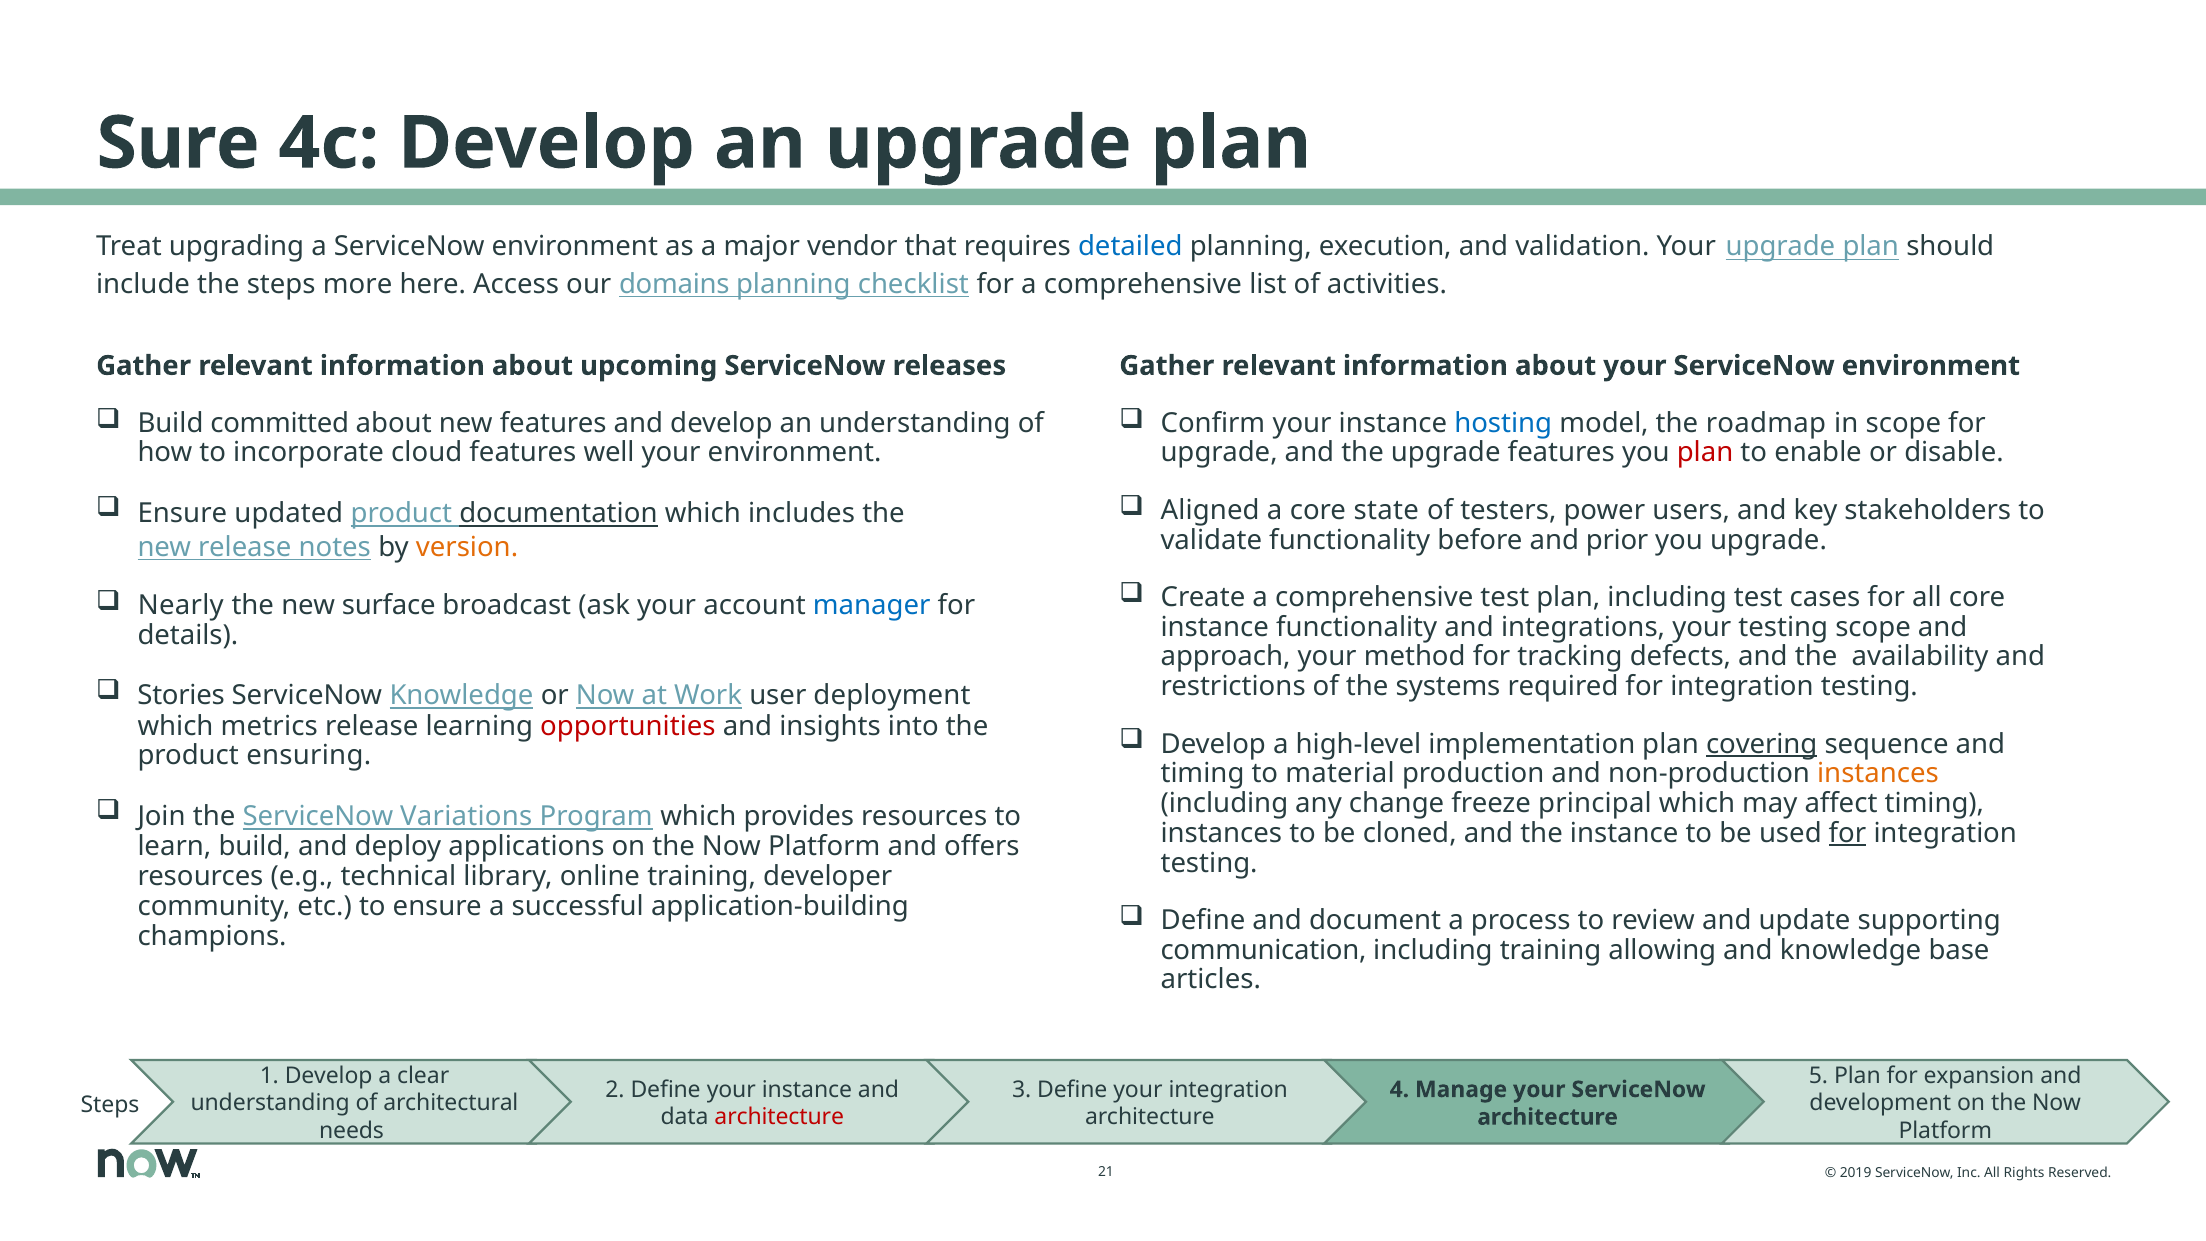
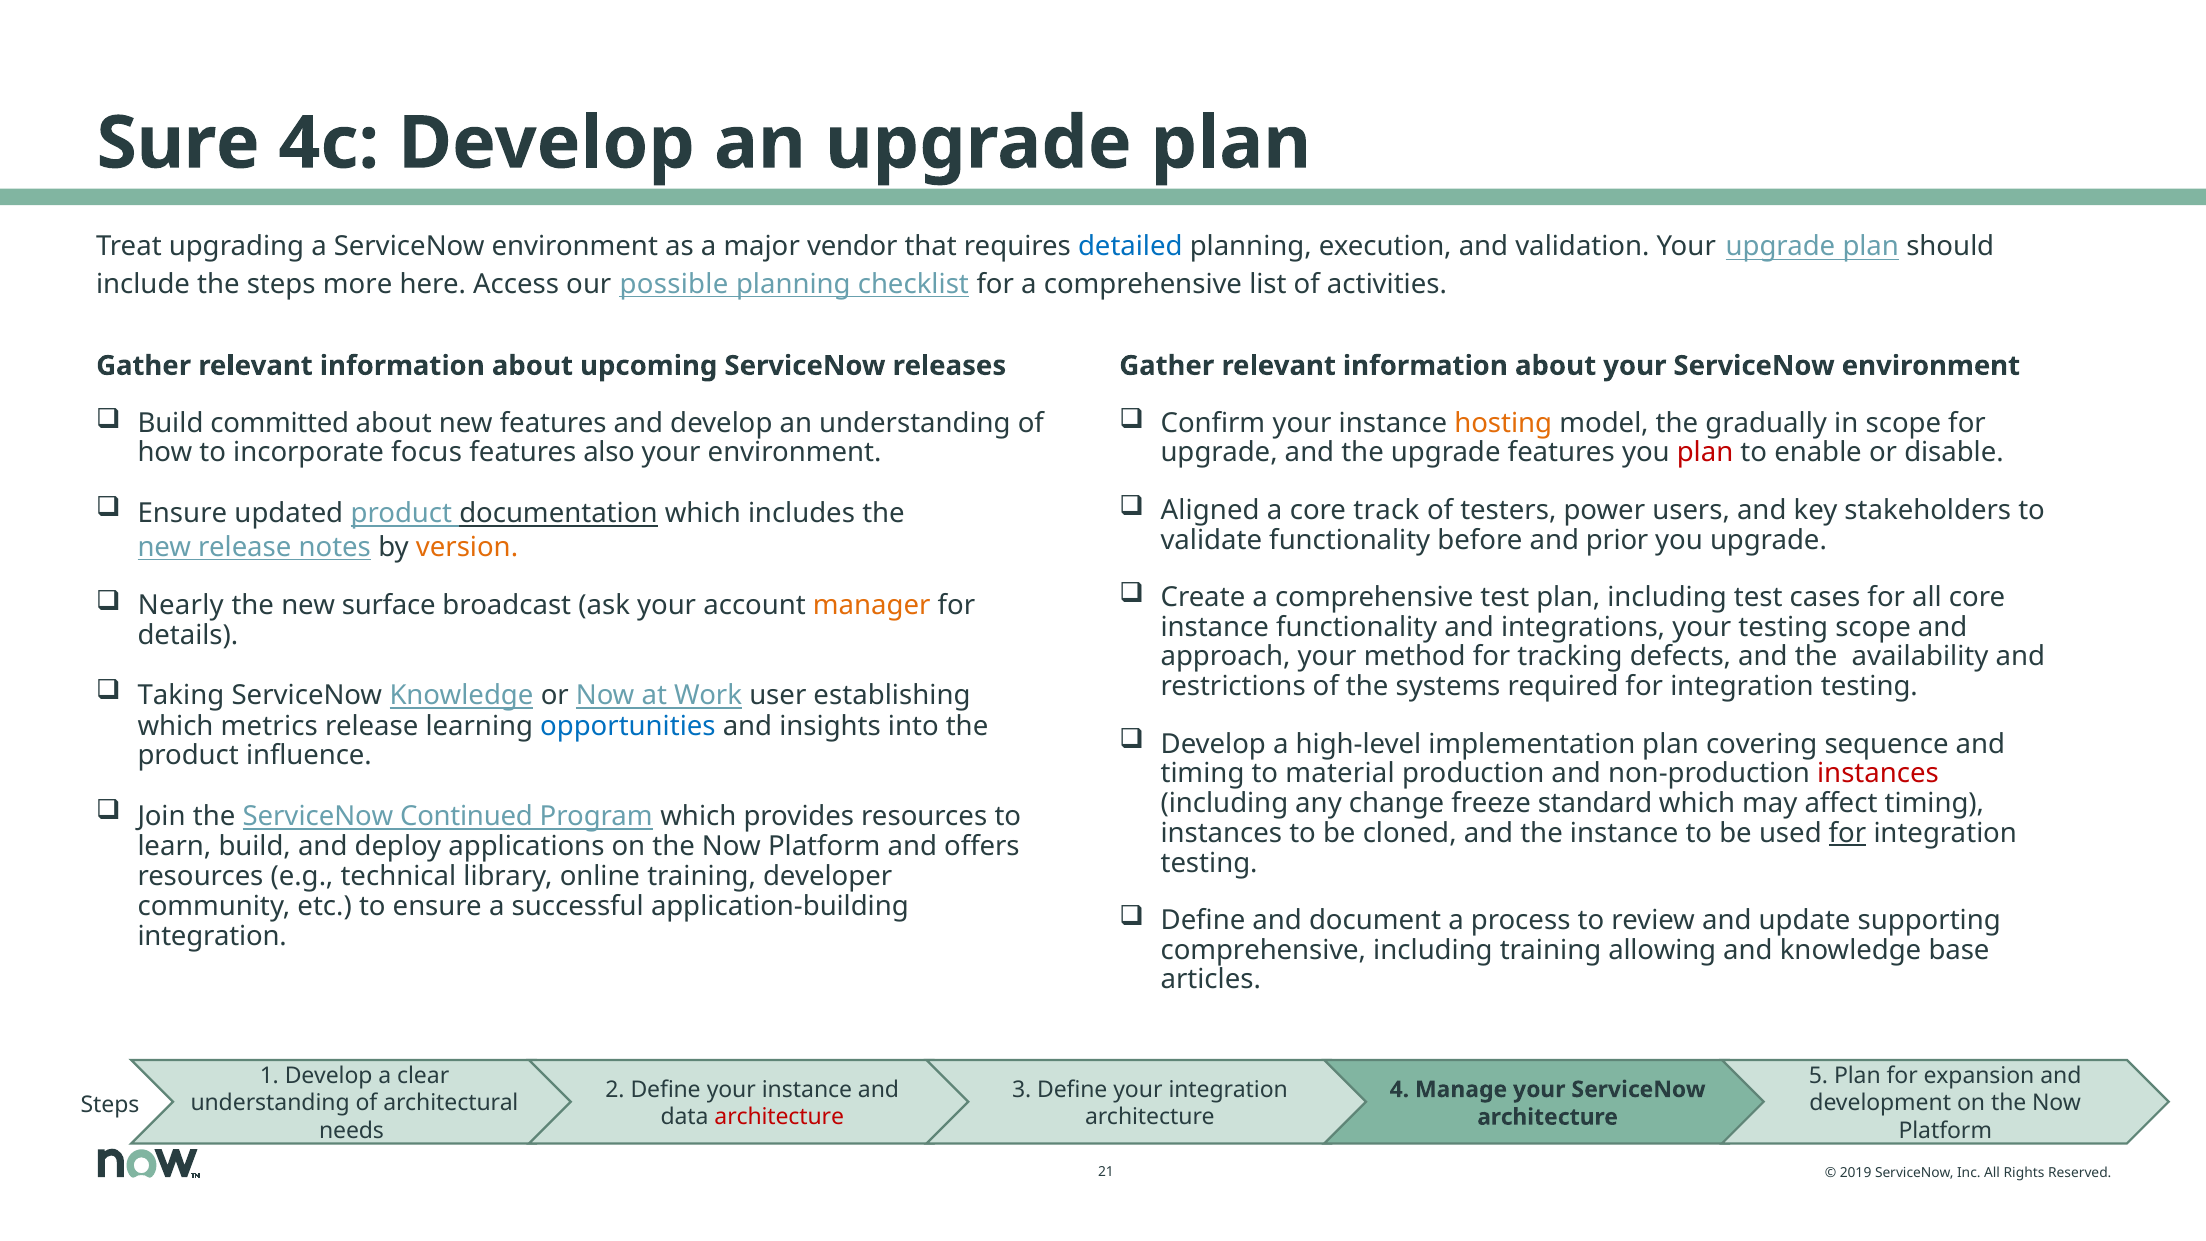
domains: domains -> possible (674, 284)
hosting colour: blue -> orange (1503, 423)
roadmap: roadmap -> gradually (1766, 423)
cloud: cloud -> focus (427, 453)
well: well -> also (609, 453)
state: state -> track (1386, 510)
manager colour: blue -> orange (872, 605)
Stories: Stories -> Taking (181, 696)
deployment: deployment -> establishing (892, 696)
opportunities colour: red -> blue (628, 726)
covering underline: present -> none (1762, 744)
ensuring: ensuring -> influence (309, 756)
instances colour: orange -> red (1878, 774)
principal: principal -> standard (1595, 804)
Variations: Variations -> Continued (466, 816)
champions: champions -> integration (212, 936)
communication: communication -> comprehensive (1263, 950)
